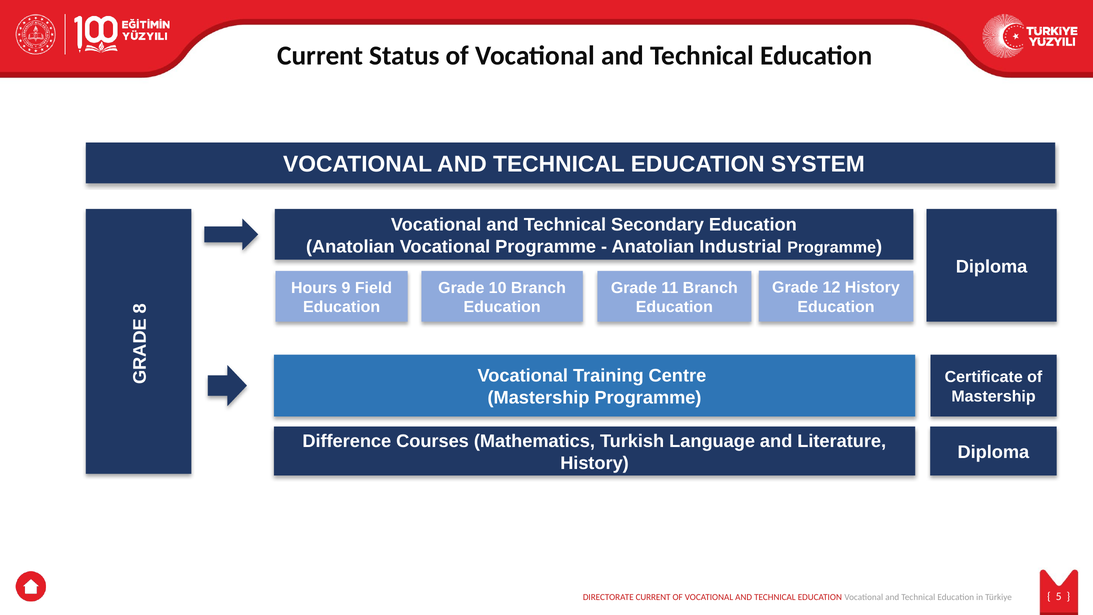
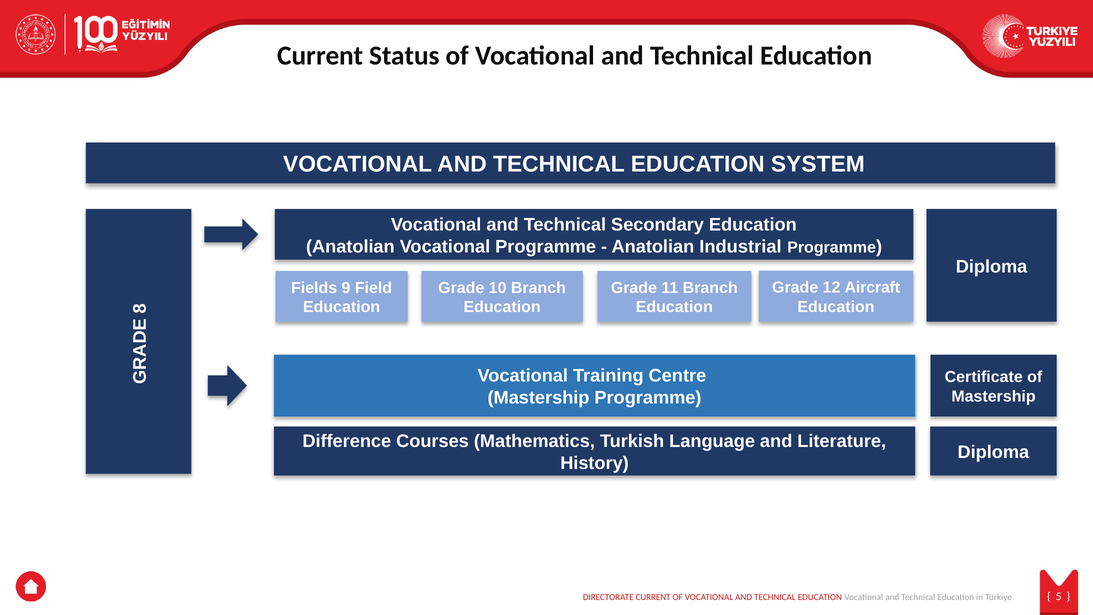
12 History: History -> Aircraft (872, 288)
Hours: Hours -> Fields (314, 288)
